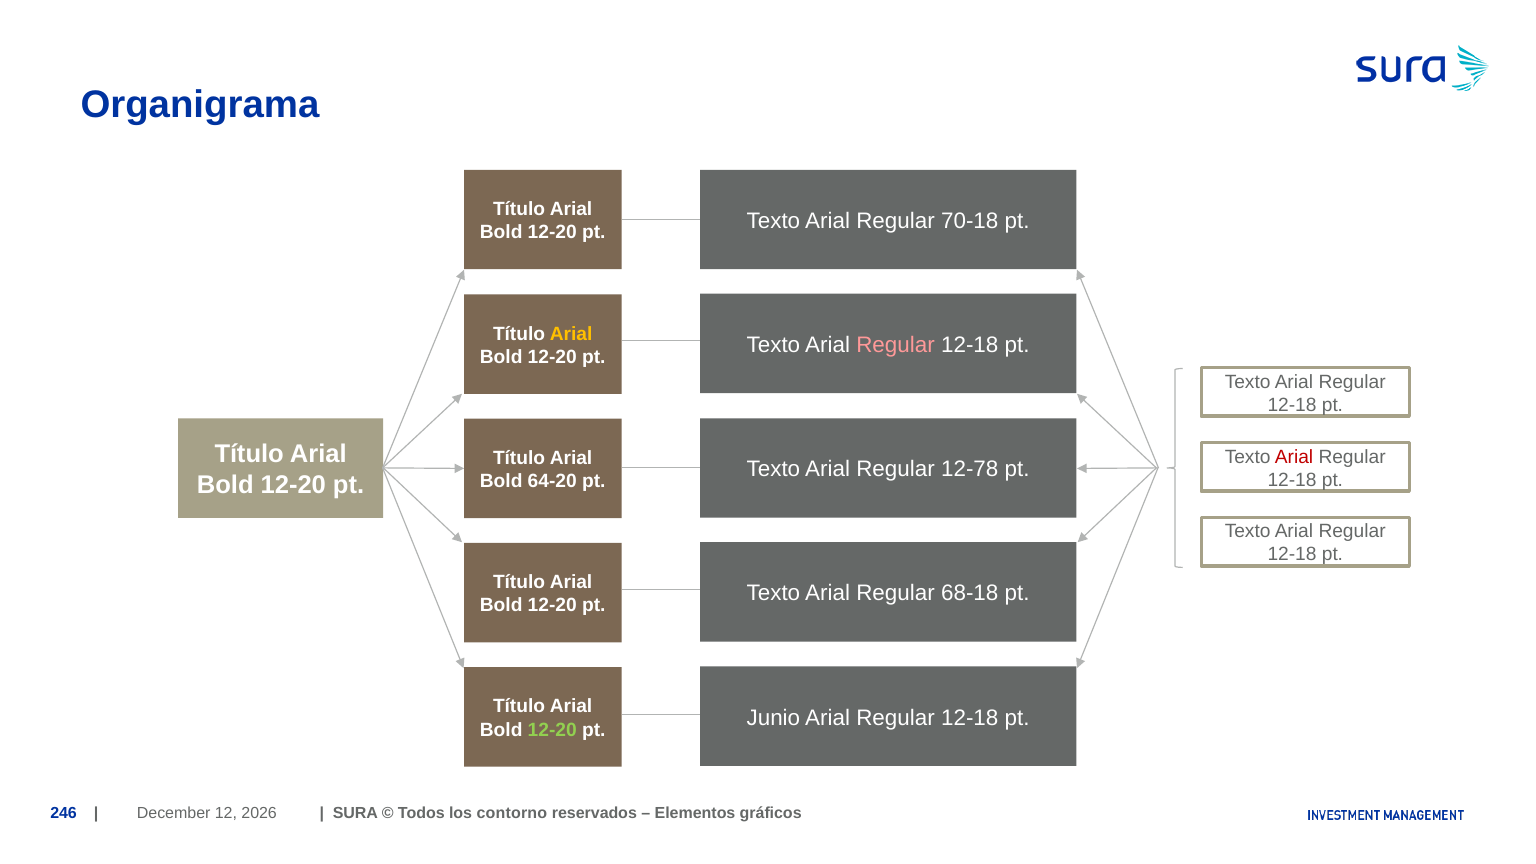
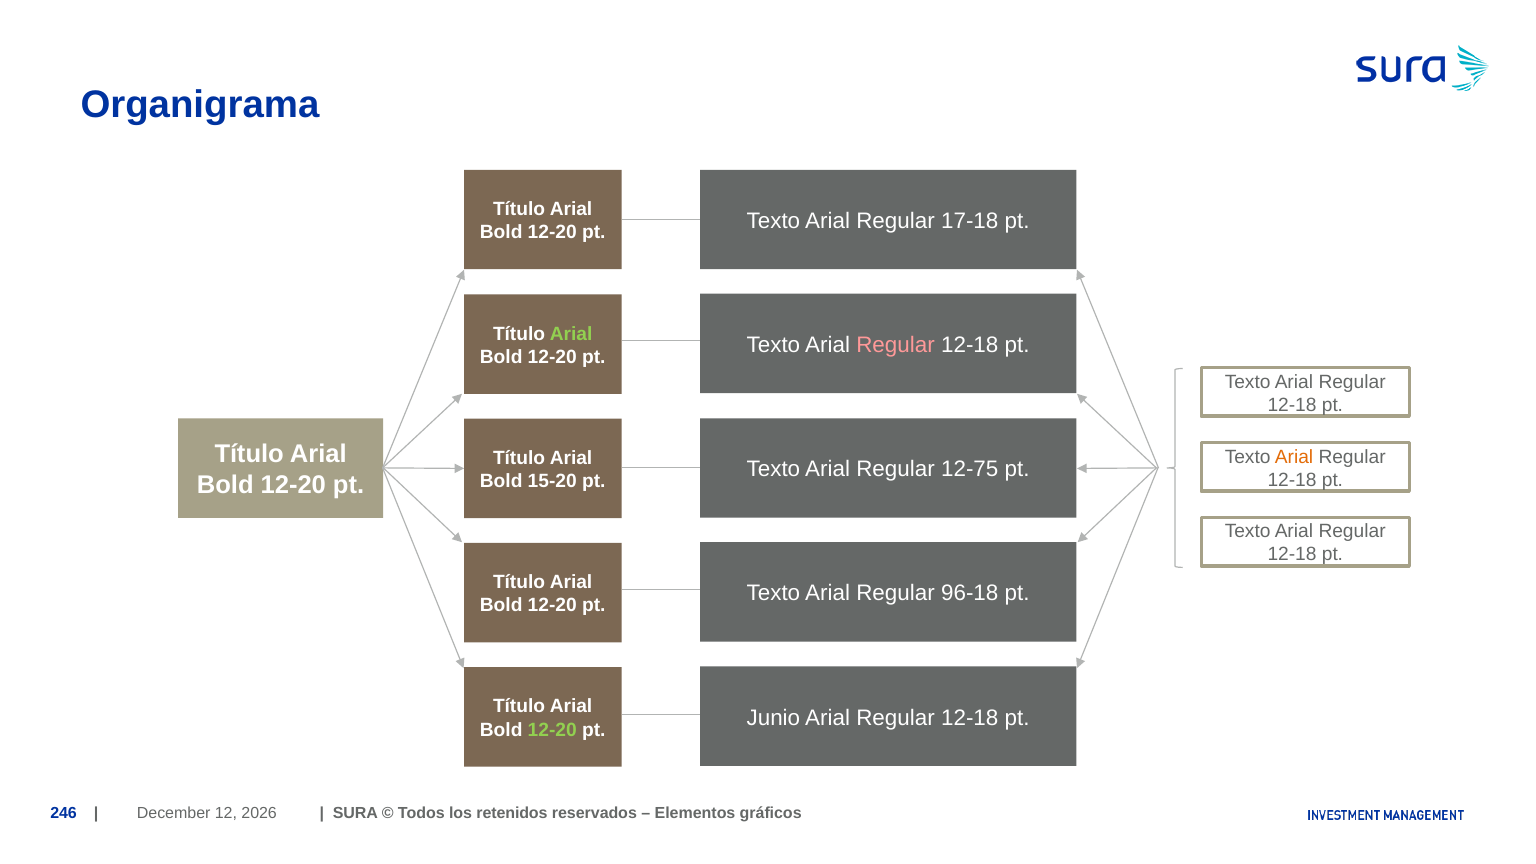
70-18: 70-18 -> 17-18 (970, 221)
Arial colour: yellow -> light green (571, 334)
Arial colour: red -> orange (1294, 457)
12-78: 12-78 -> 12-75 (970, 470)
64-20: 64-20 -> 15-20 (552, 481)
68-18: 68-18 -> 96-18 (970, 594)
contorno: contorno -> retenidos (512, 813)
